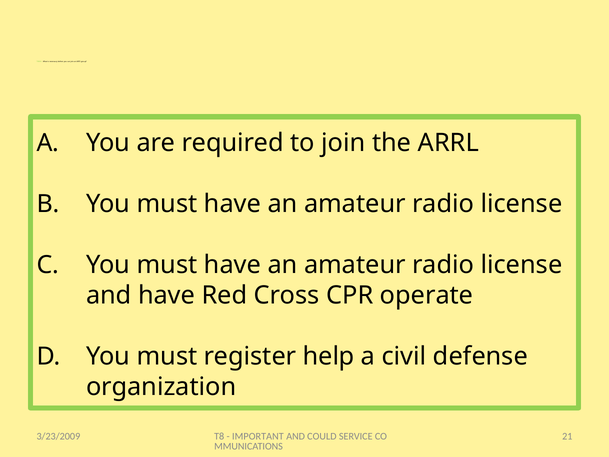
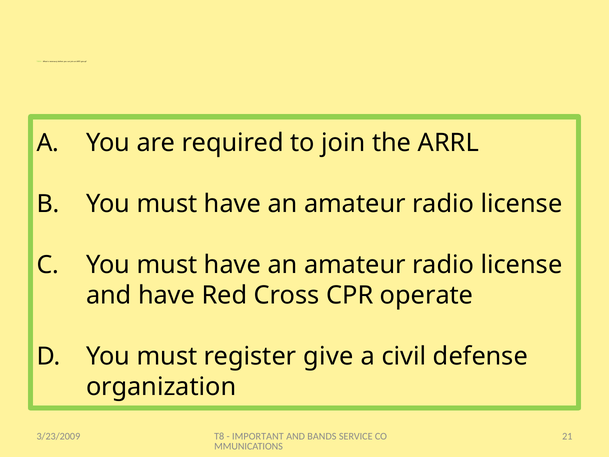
help: help -> give (328, 356)
COULD: COULD -> BANDS (322, 436)
